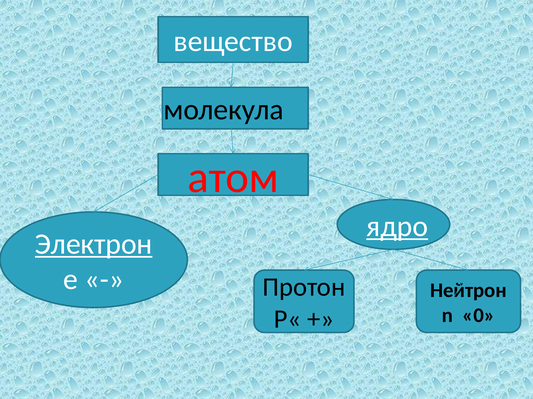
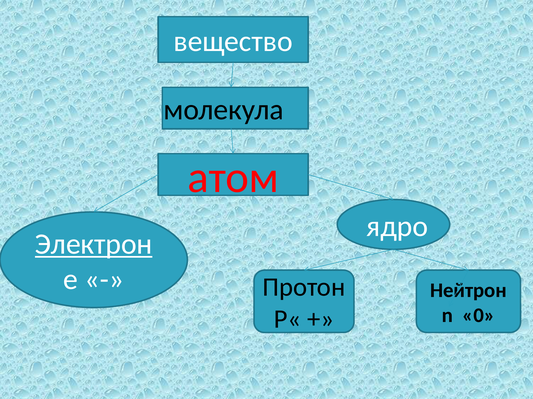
ядро underline: present -> none (397, 227)
